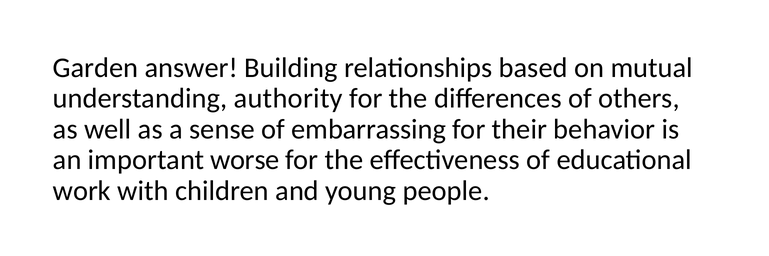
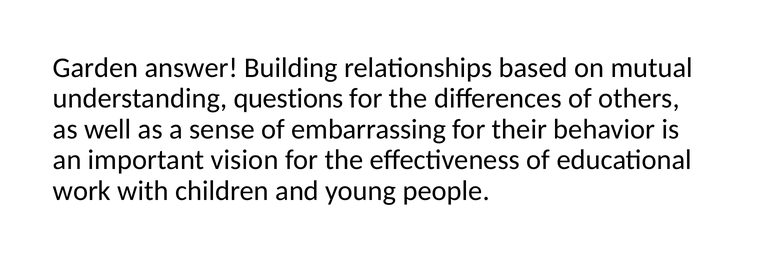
authority: authority -> questions (289, 99)
worse: worse -> vision (245, 160)
